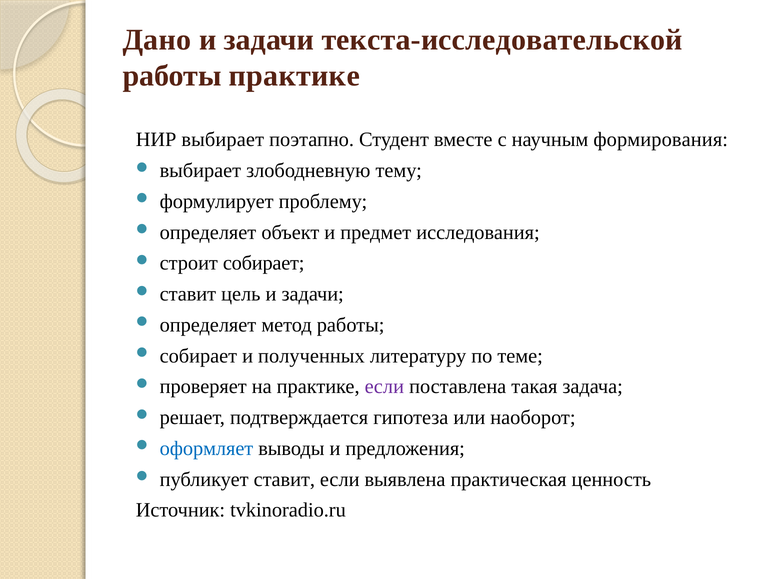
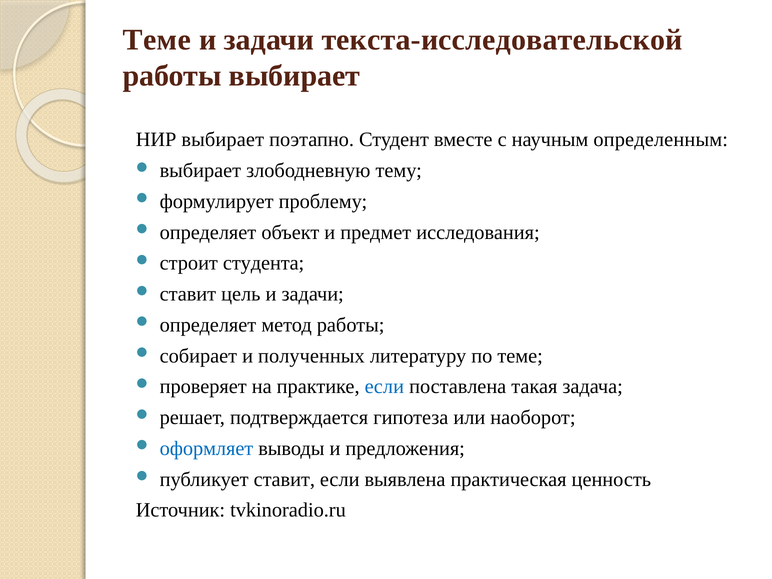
Дано: Дано -> Теме (157, 40)
работы практике: практике -> выбирает (295, 76)
формирования: формирования -> определенным (661, 140)
строит собирает: собирает -> студента (264, 263)
если colour: purple -> blue (384, 387)
